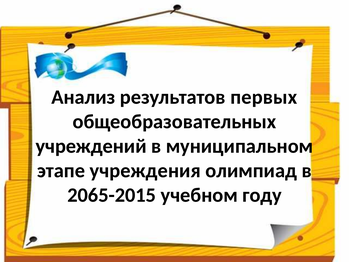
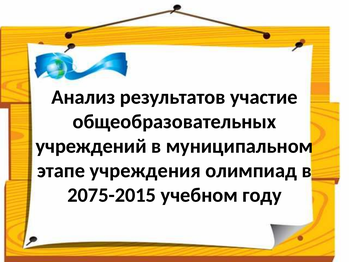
первых: первых -> участие (264, 97)
2065-2015: 2065-2015 -> 2075-2015 (112, 195)
